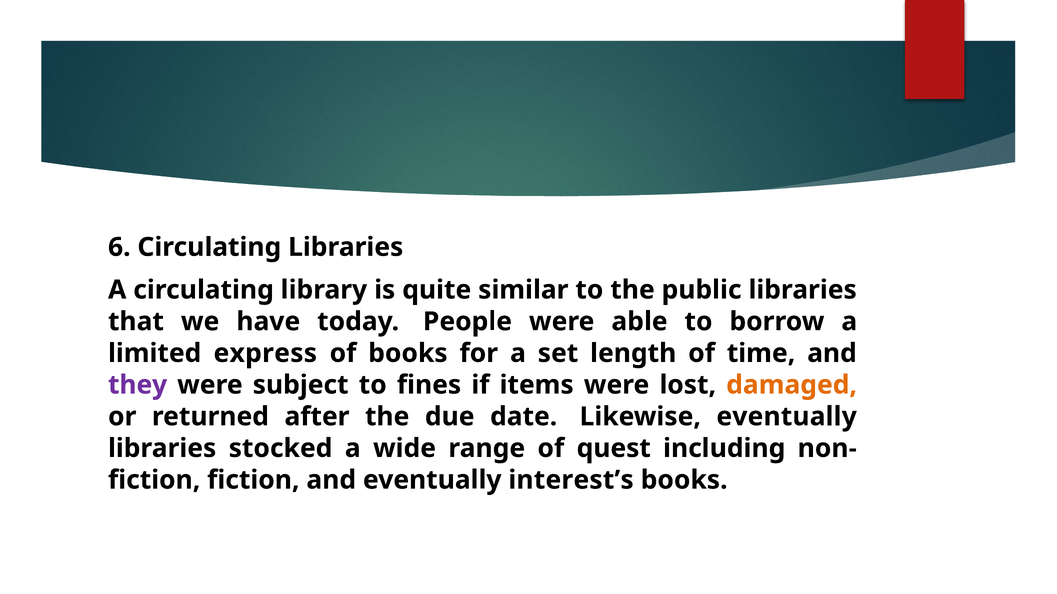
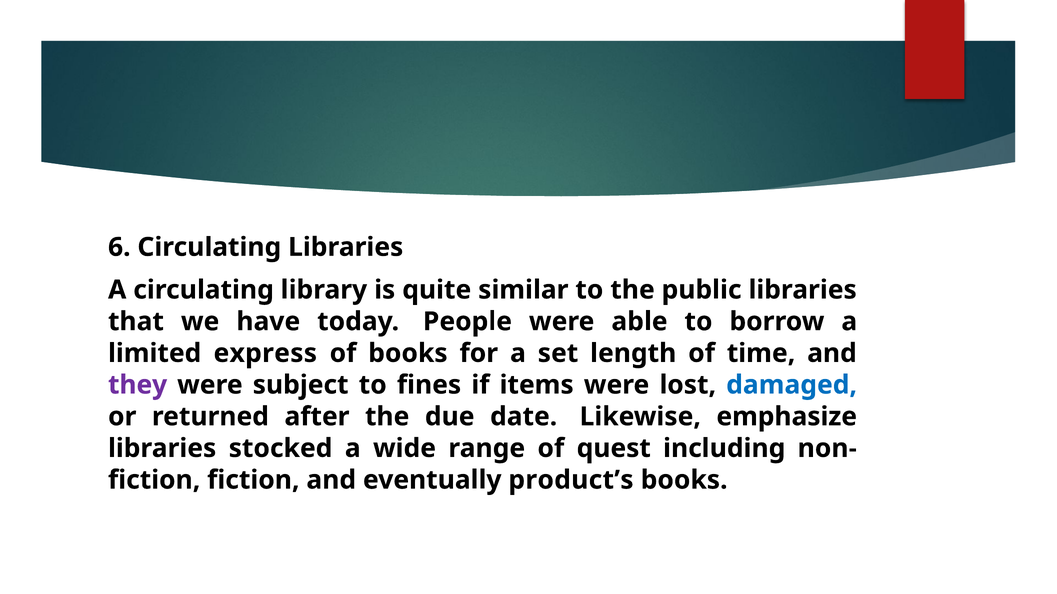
damaged colour: orange -> blue (792, 385)
Likewise eventually: eventually -> emphasize (787, 417)
interest’s: interest’s -> product’s (571, 480)
